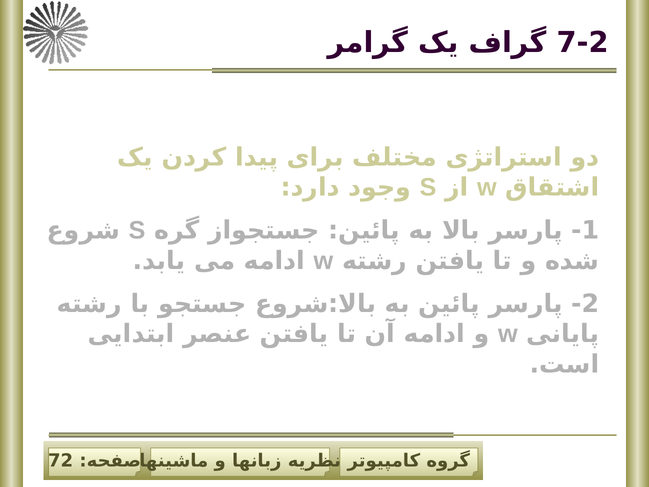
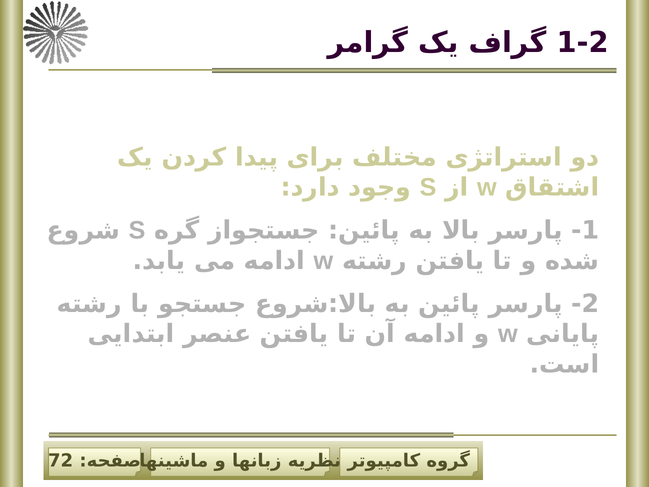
7-2: 7-2 -> 1-2 (583, 43)
